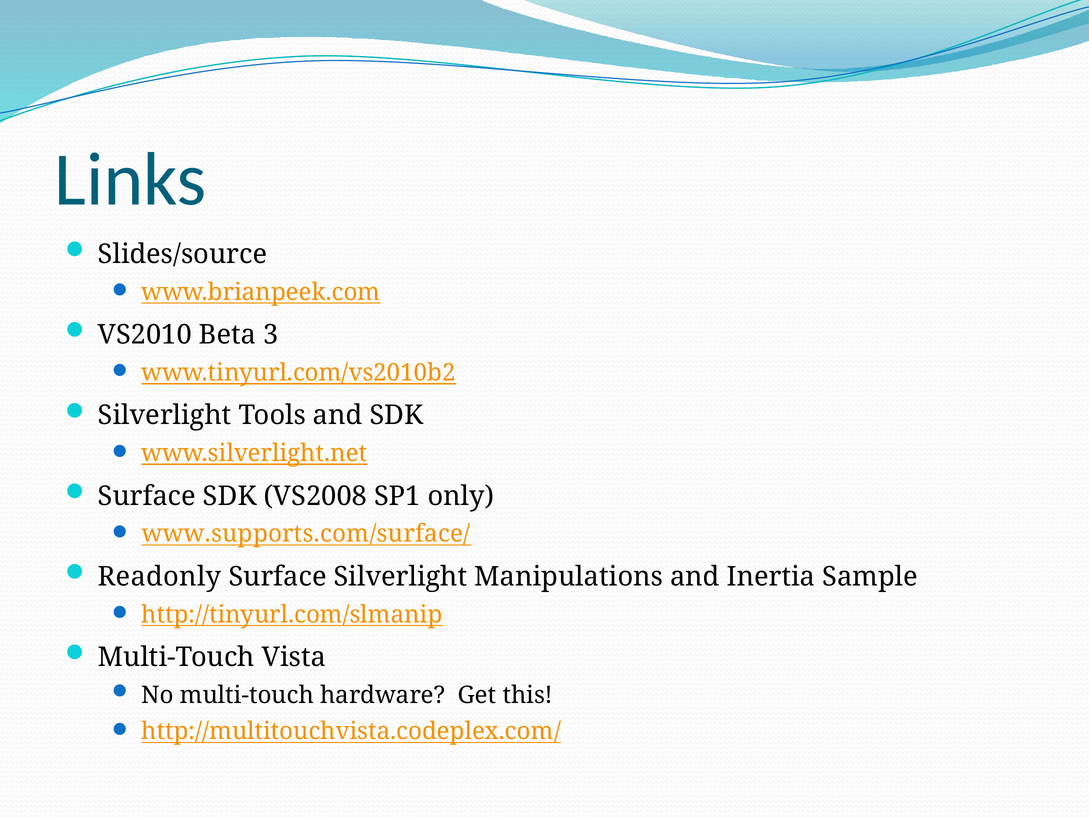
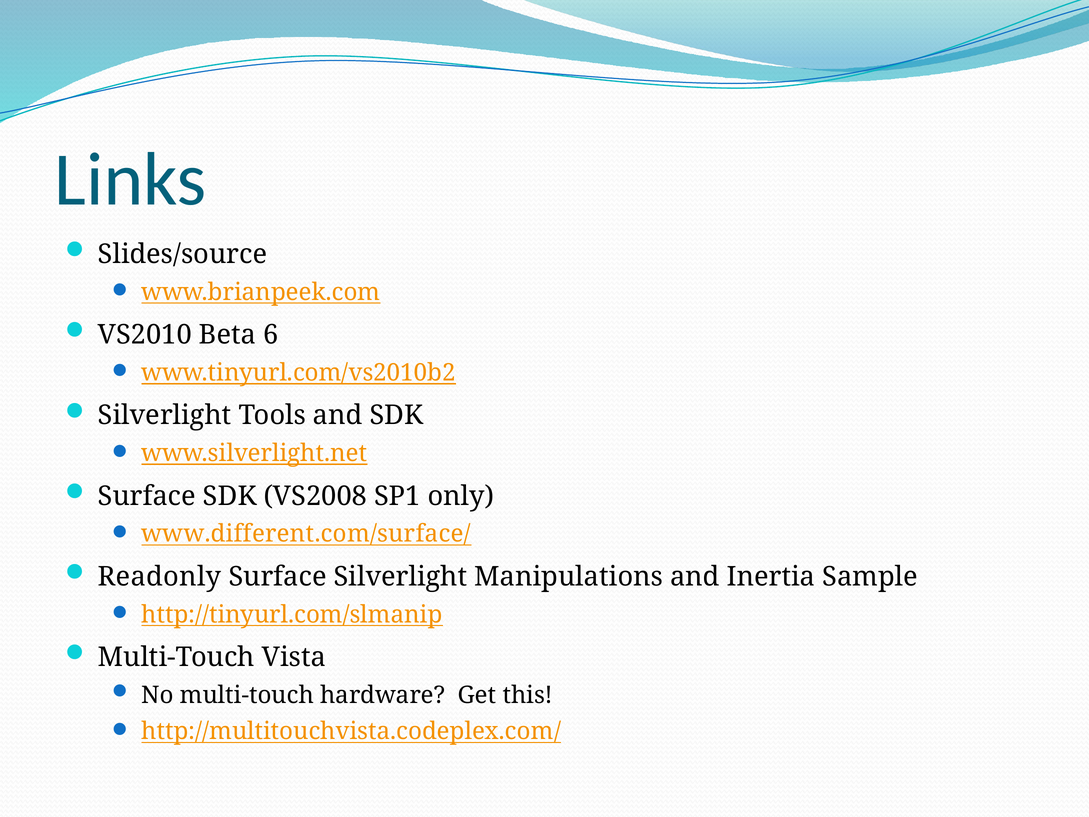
3: 3 -> 6 (271, 335)
www.supports.com/surface/: www.supports.com/surface/ -> www.different.com/surface/ (306, 534)
